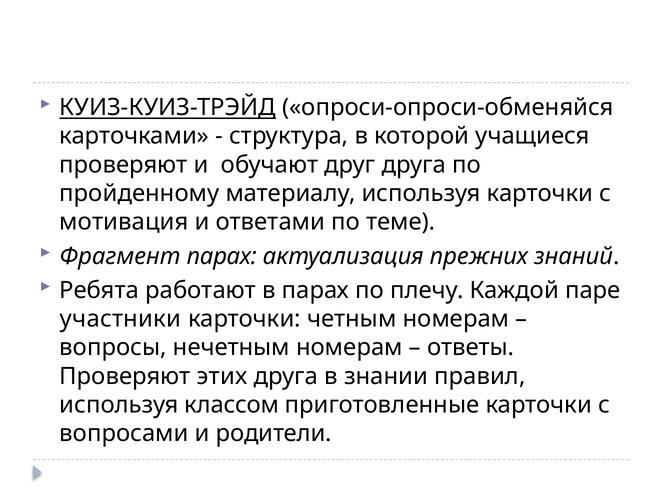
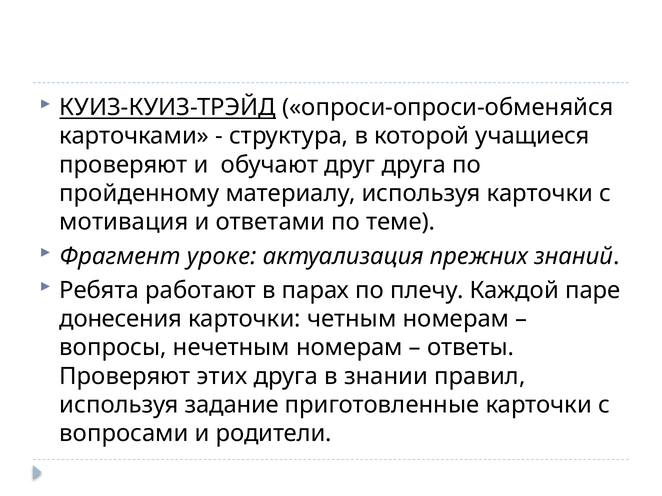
Фрагмент парах: парах -> уроке (222, 256)
участники: участники -> донесения (121, 319)
классом: классом -> задание (232, 405)
